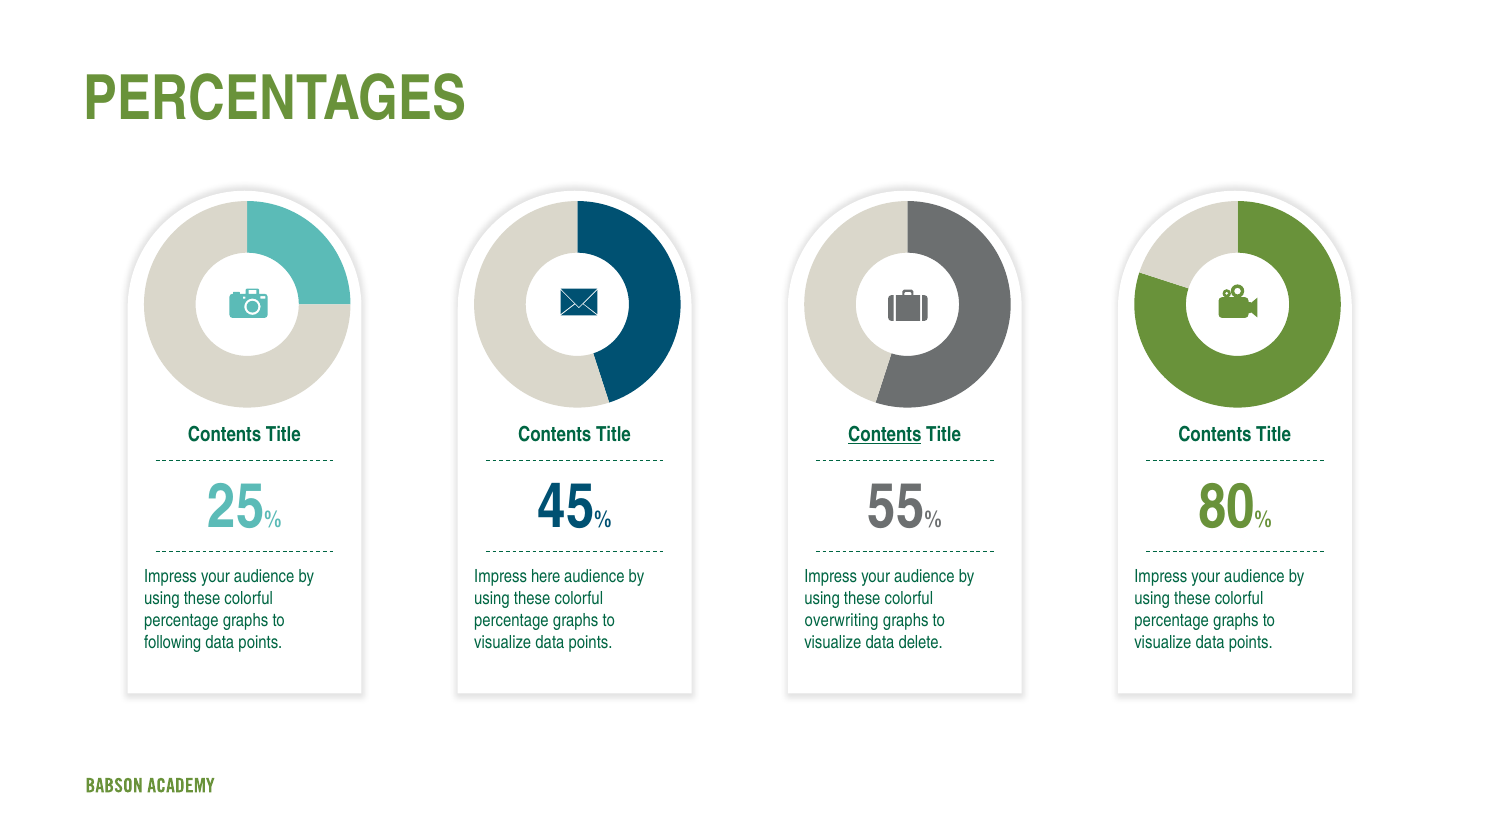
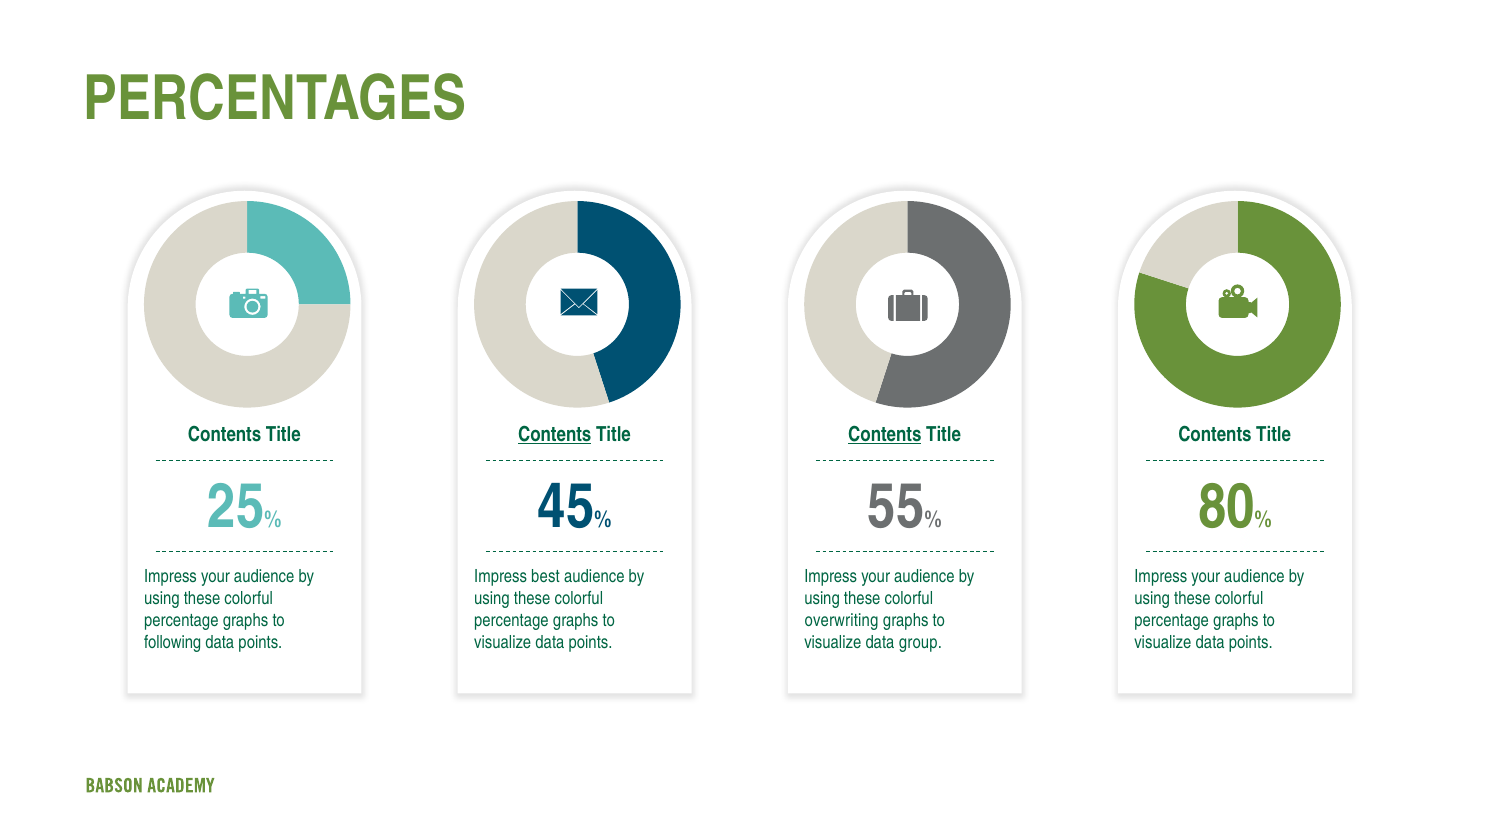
Contents underline: none -> present (555, 435)
here: here -> best (546, 577)
delete: delete -> group (920, 642)
